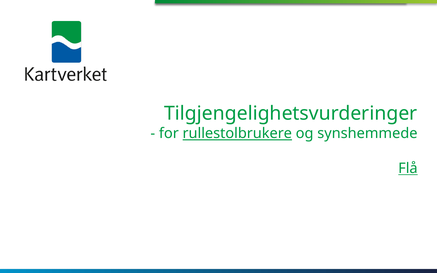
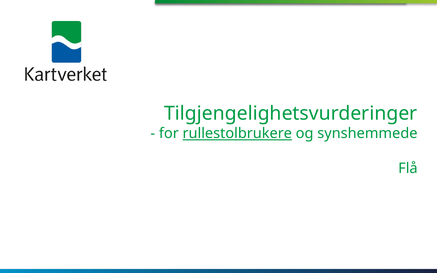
Flå underline: present -> none (408, 169)
